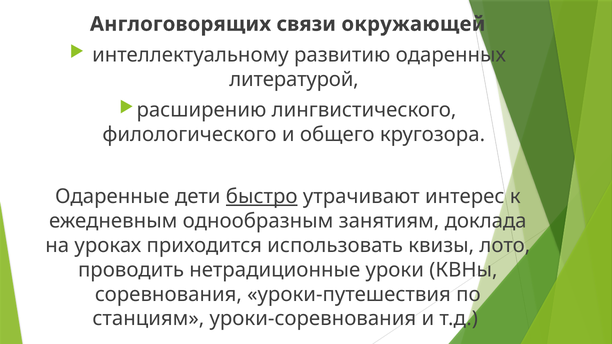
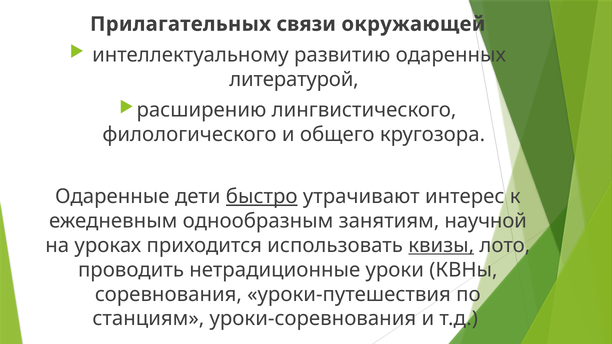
Англоговорящих: Англоговорящих -> Прилагательных (180, 24)
доклада: доклада -> научной (486, 221)
квизы underline: none -> present (441, 246)
